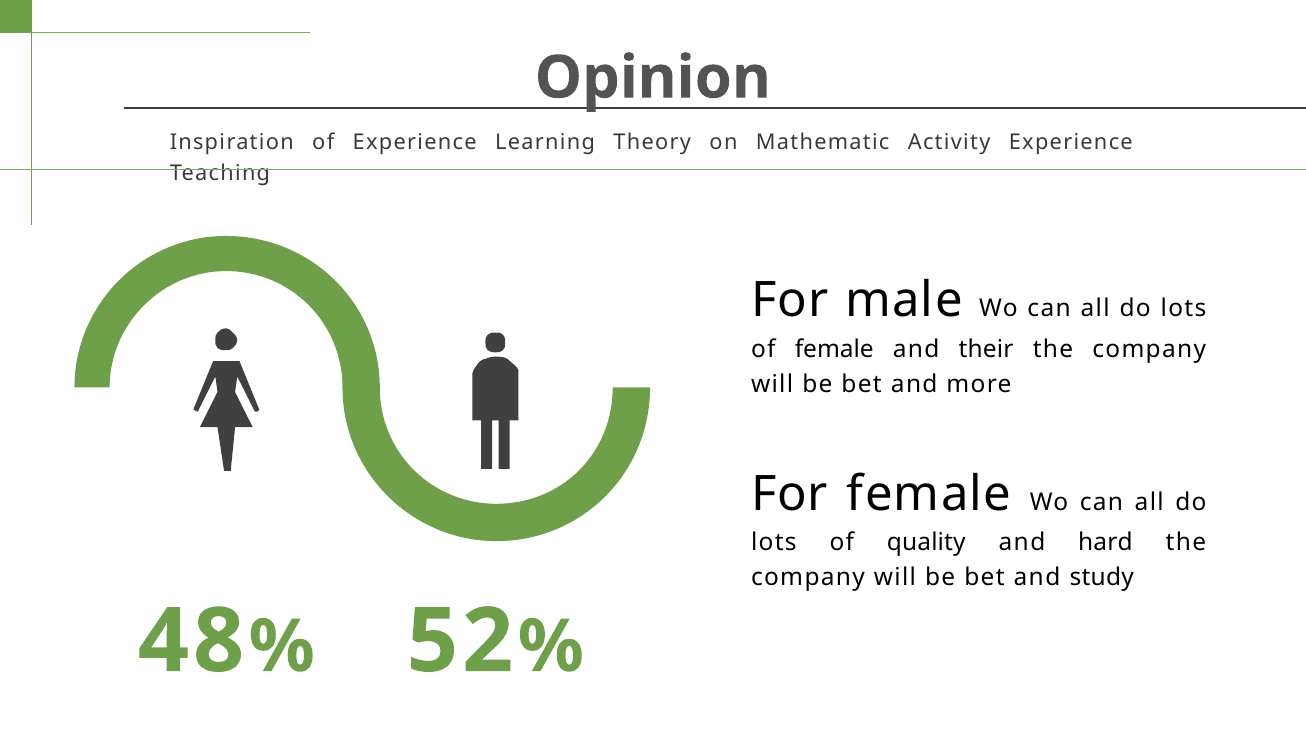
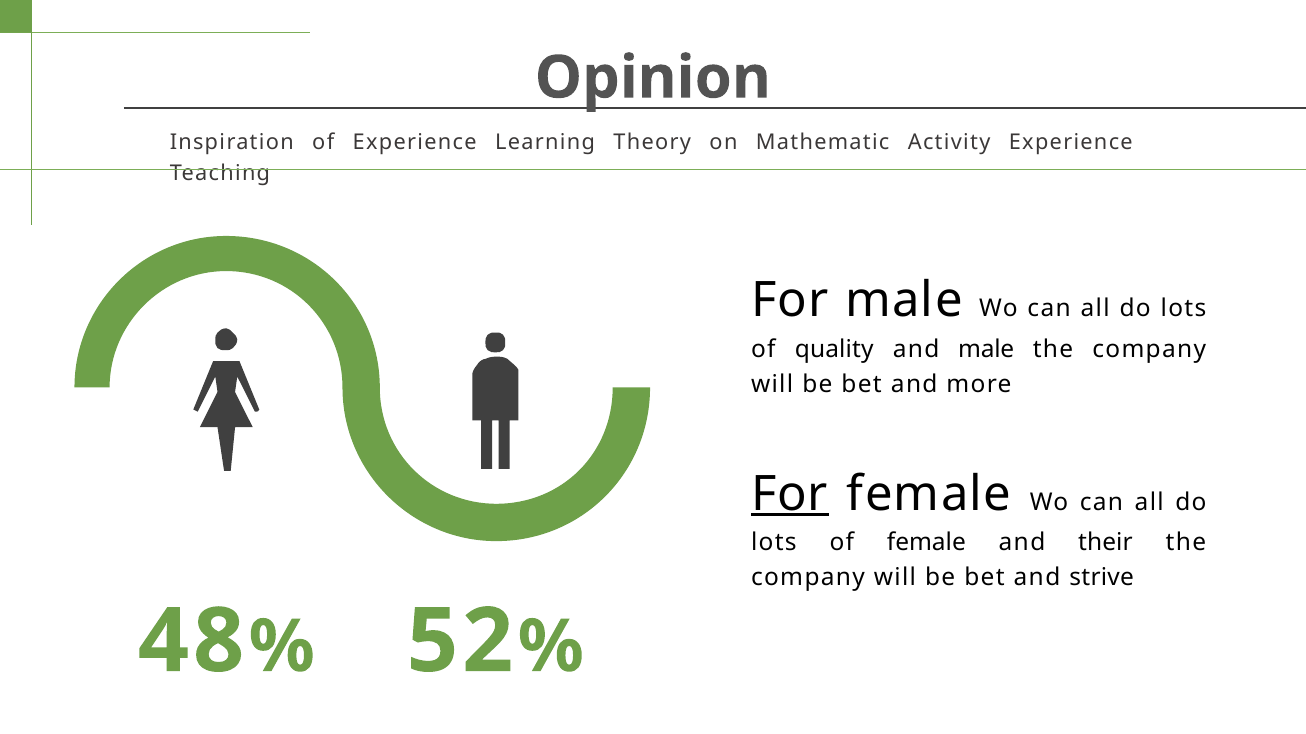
of female: female -> quality (834, 349)
and their: their -> male (986, 349)
For underline: none -> present (790, 494)
of quality: quality -> female (926, 543)
hard: hard -> their (1105, 543)
study: study -> strive (1102, 578)
